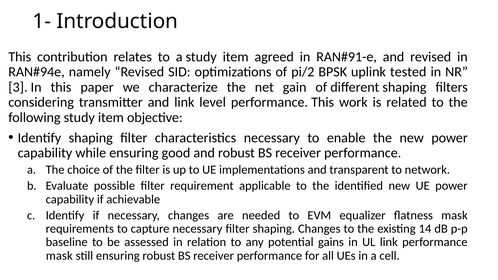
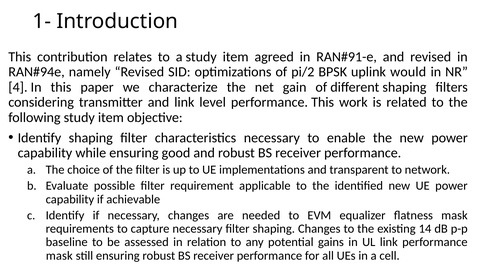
tested: tested -> would (408, 72)
3: 3 -> 4 (18, 87)
